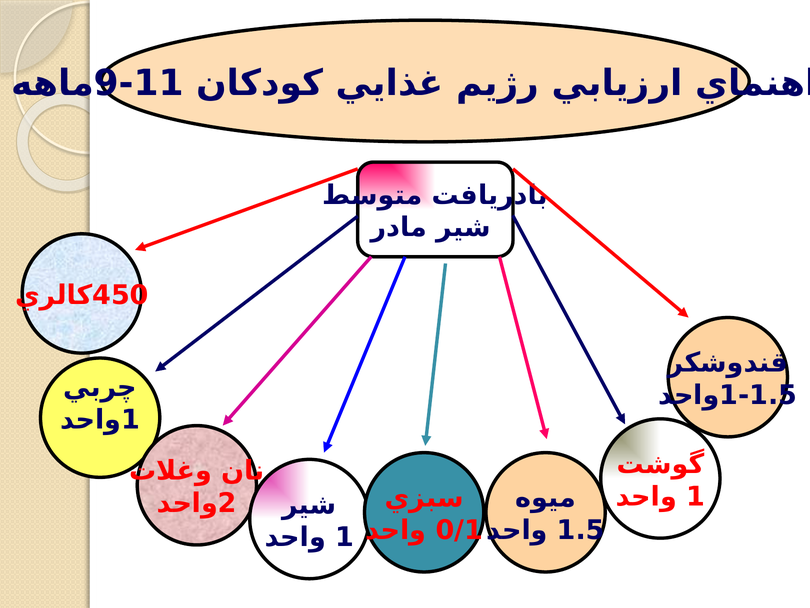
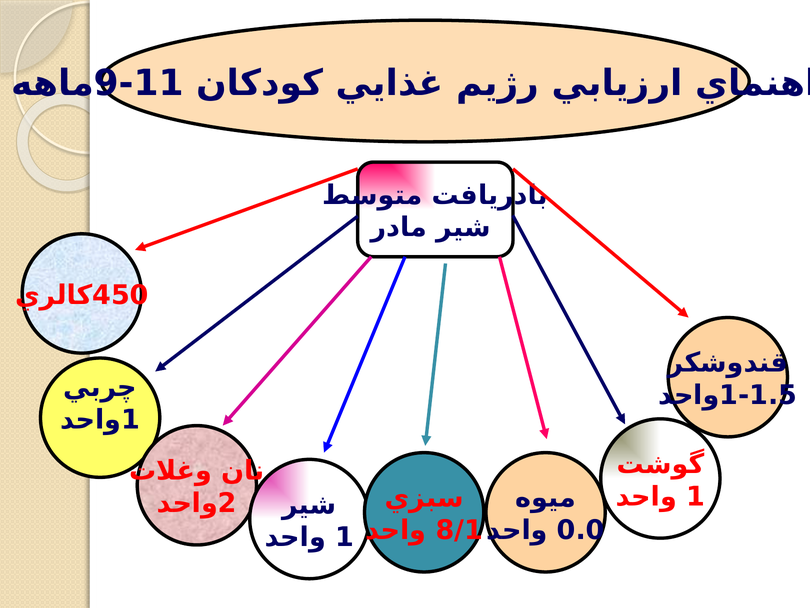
0/1: 0/1 -> 8/1 (459, 530)
1.5: 1.5 -> 0.0 (581, 530)
